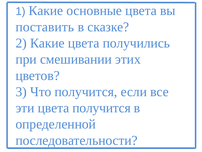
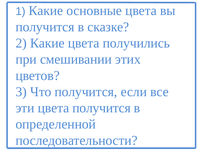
поставить: поставить -> получится (45, 27)
